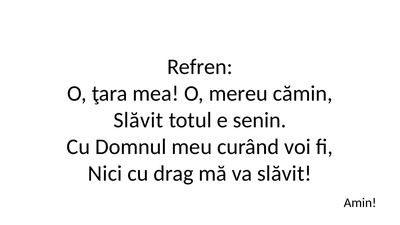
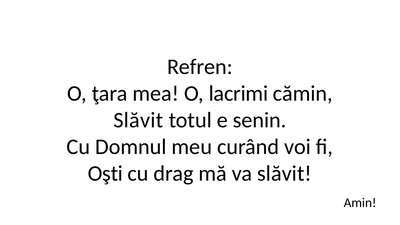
mereu: mereu -> lacrimi (238, 93)
Nici: Nici -> Oşti (105, 173)
